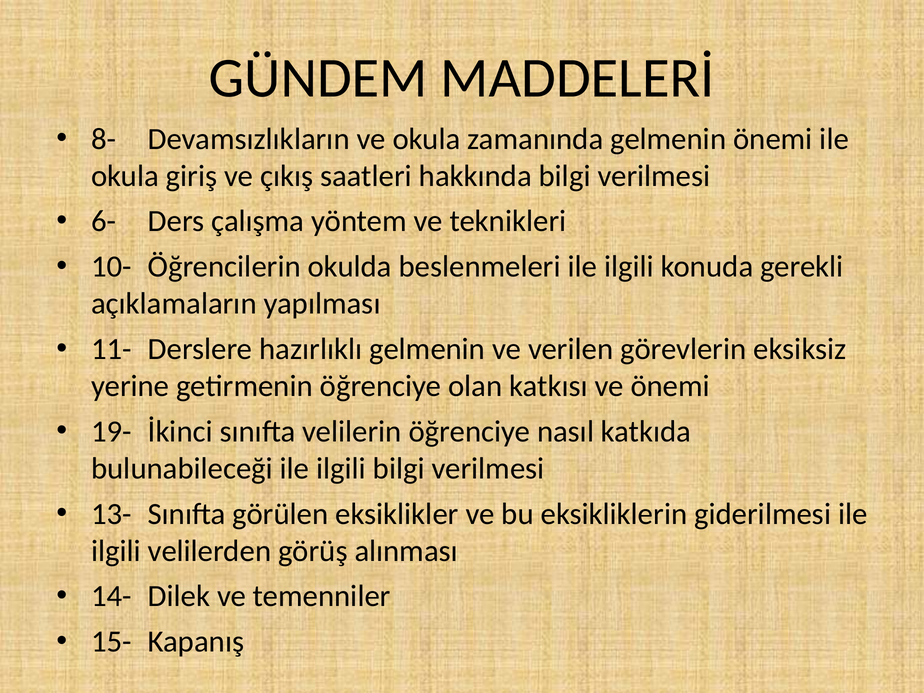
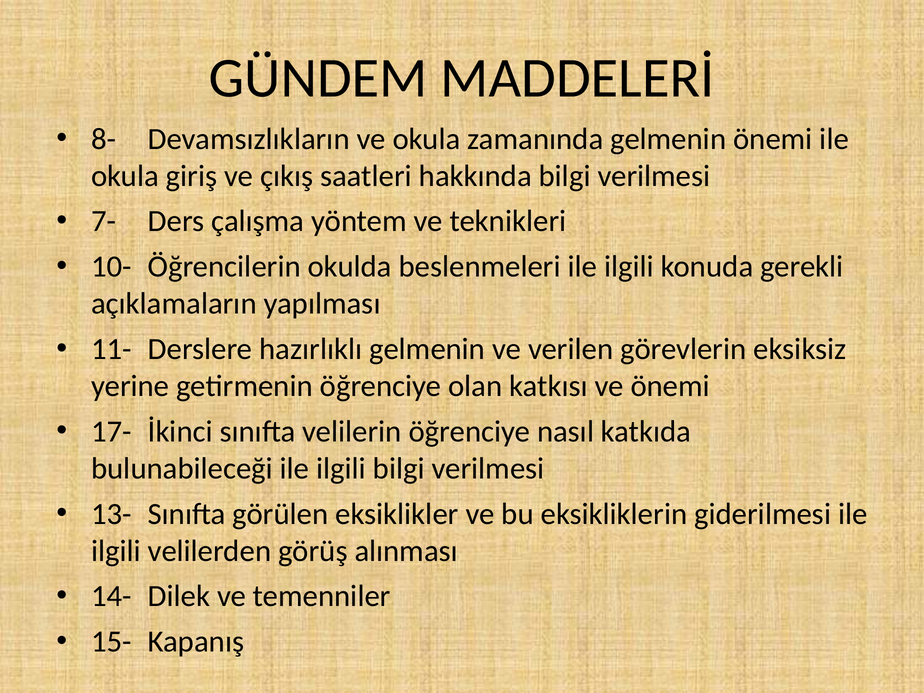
6-: 6- -> 7- (104, 221)
19-: 19- -> 17- (111, 432)
